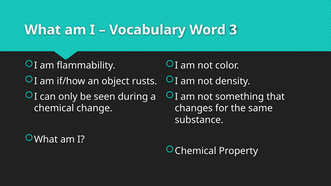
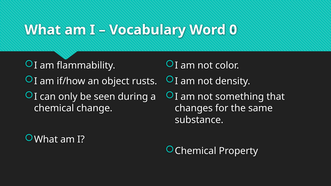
3: 3 -> 0 (233, 30)
